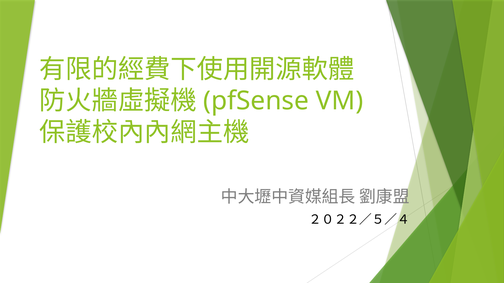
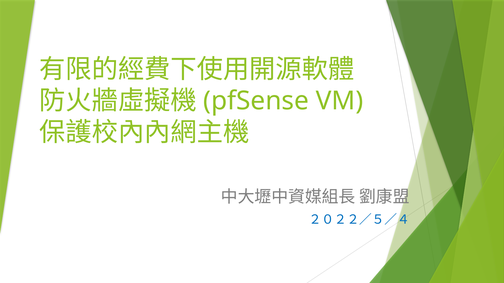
２０２２／５／４ colour: black -> blue (359, 220)
